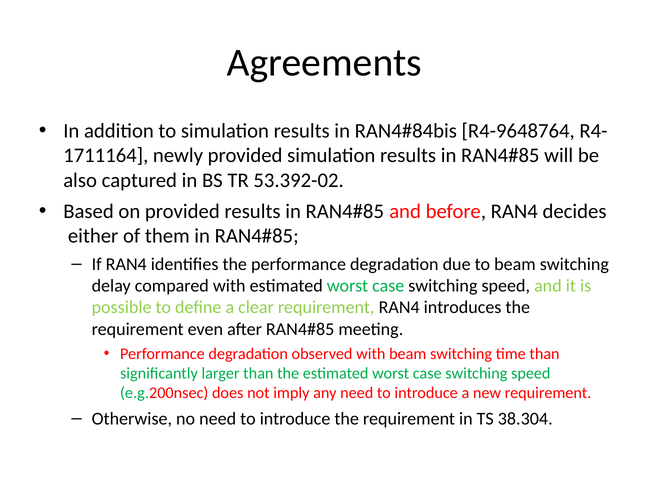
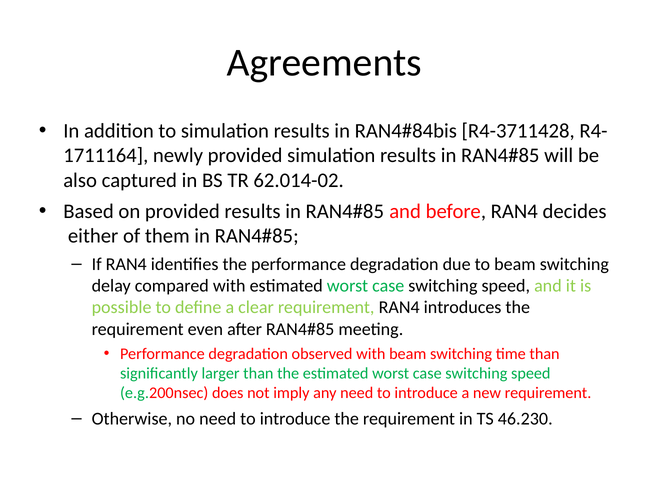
R4-9648764: R4-9648764 -> R4-3711428 (518, 131)
53.392-02: 53.392-02 -> 62.014-02 (299, 180)
38.304: 38.304 -> 46.230 (525, 418)
